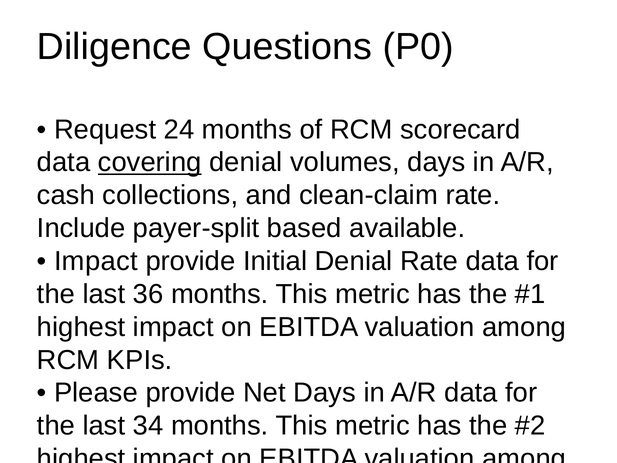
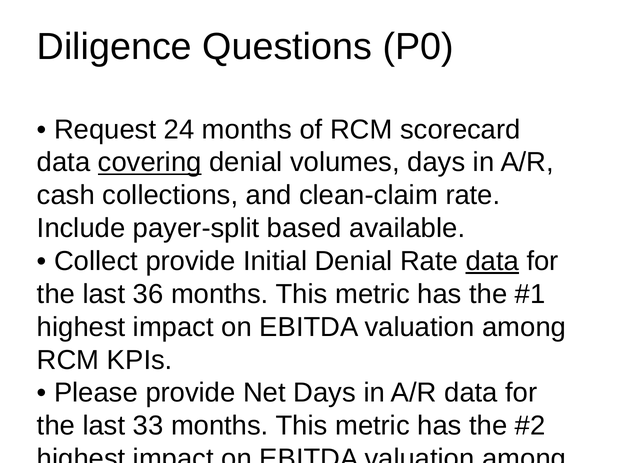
Impact: Impact -> Collect (96, 261)
data underline: none -> present (492, 261)
34: 34 -> 33 (148, 426)
